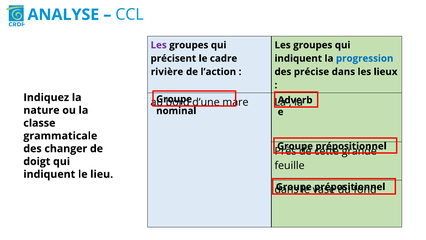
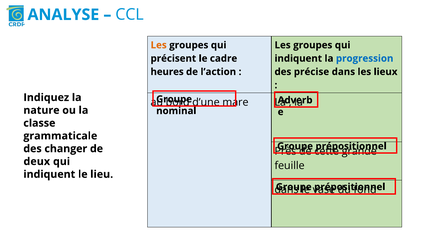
Les colour: purple -> orange (159, 45)
rivière: rivière -> heures (167, 72)
doigt: doigt -> deux (37, 161)
